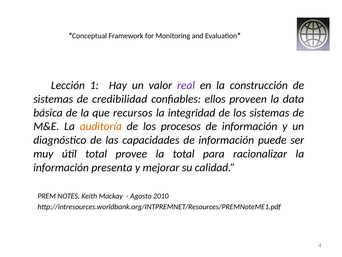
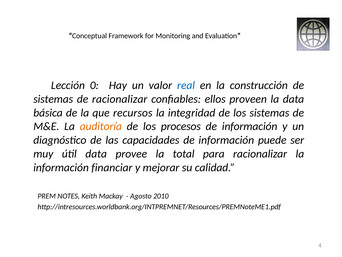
1: 1 -> 0 (94, 85)
real colour: purple -> blue (186, 85)
de credibilidad: credibilidad -> racionalizar (120, 99)
útil total: total -> data (96, 154)
presenta: presenta -> financiar (112, 167)
